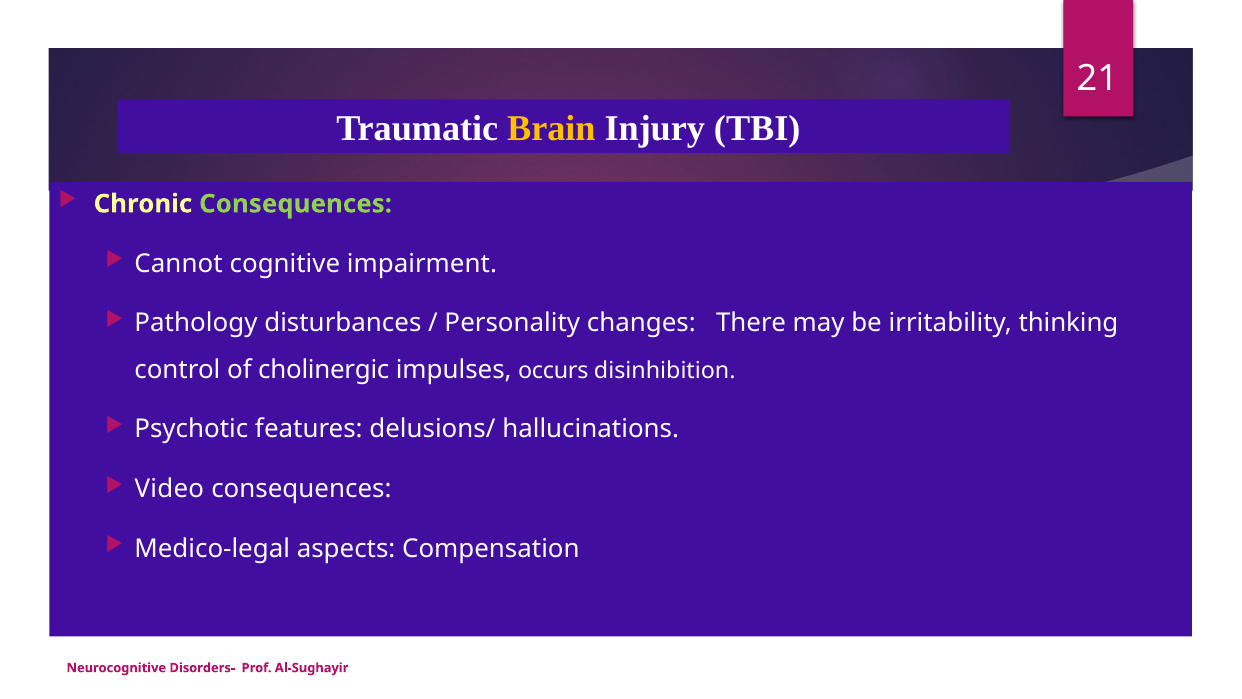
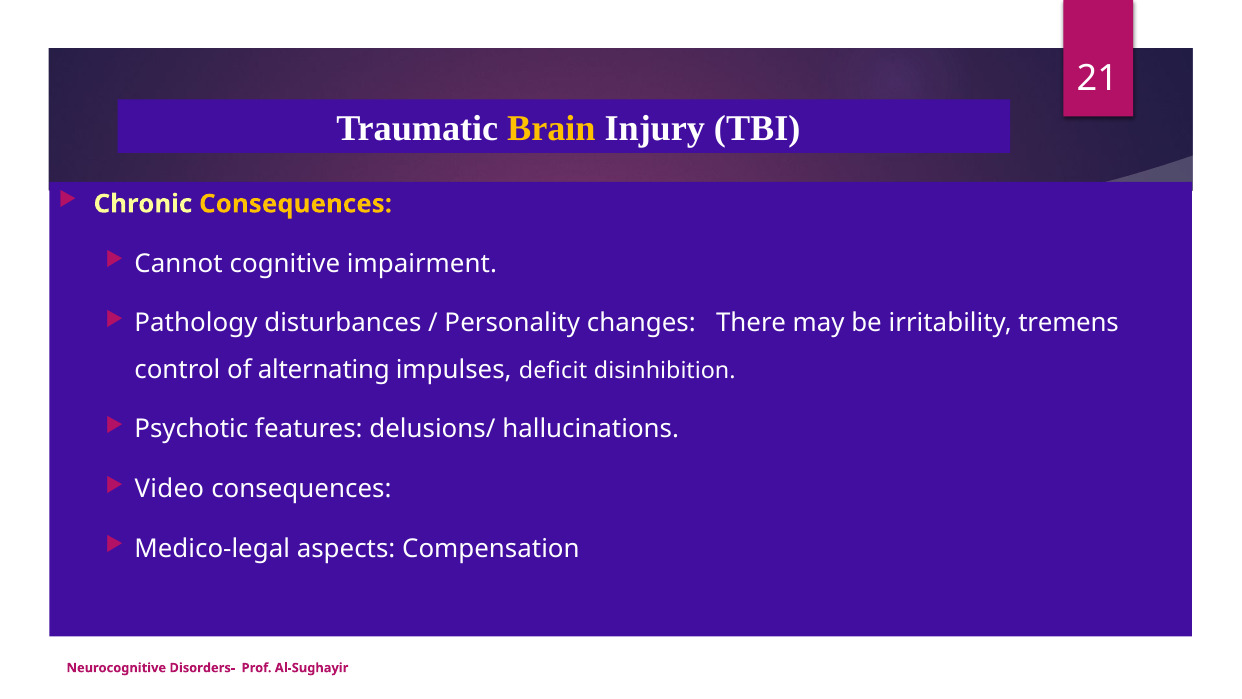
Consequences colour: light green -> yellow (296, 204)
thinking: thinking -> tremens (1069, 323)
cholinergic: cholinergic -> alternating (324, 370)
occurs: occurs -> deficit (553, 370)
